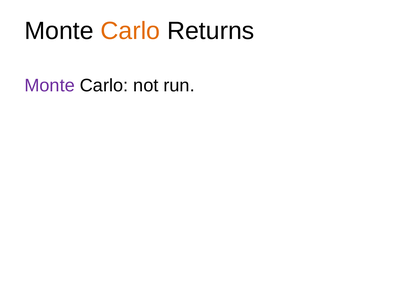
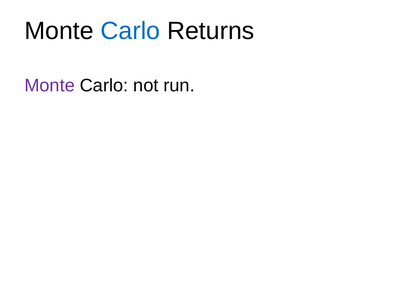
Carlo colour: orange -> blue (130, 31)
